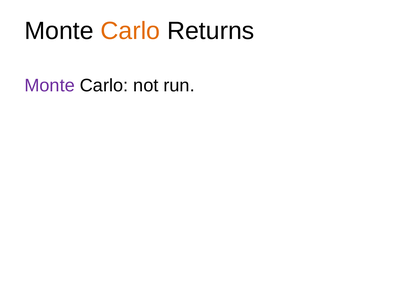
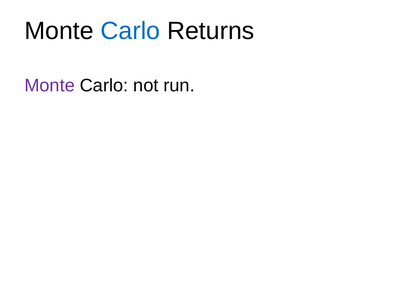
Carlo colour: orange -> blue (130, 31)
